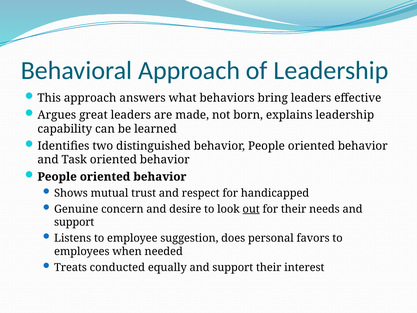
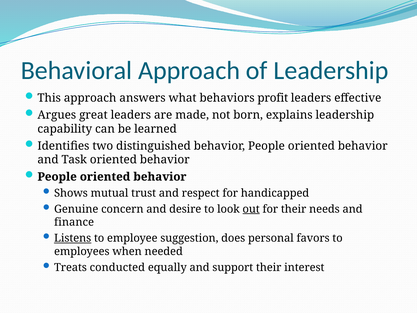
bring: bring -> profit (273, 98)
support: support -> finance (74, 222)
Listens underline: none -> present (73, 238)
